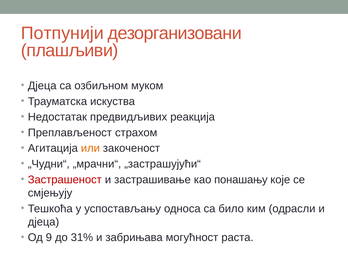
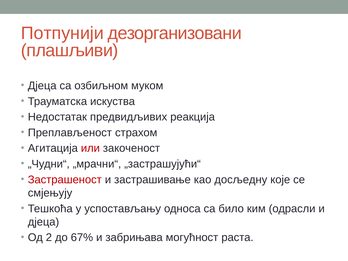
или colour: orange -> red (90, 148)
понашању: понашању -> досљедну (241, 180)
9: 9 -> 2 (49, 238)
31%: 31% -> 67% (82, 238)
